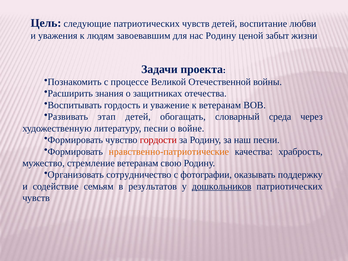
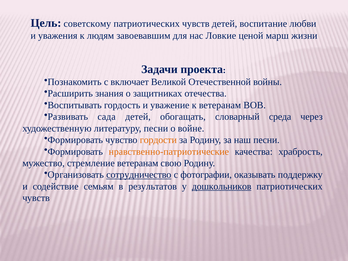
следующие: следующие -> советскому (87, 24)
нас Родину: Родину -> Ловкие (221, 36)
забыт: забыт -> марш (277, 36)
процессе: процессе -> включает (130, 82)
этап: этап -> сада (107, 117)
гордости colour: red -> orange (158, 140)
сотрудничество underline: none -> present (139, 175)
